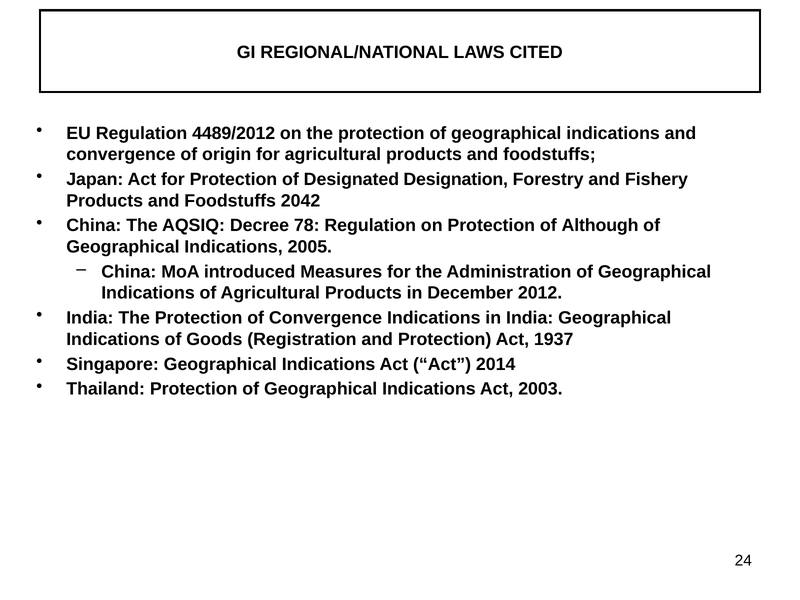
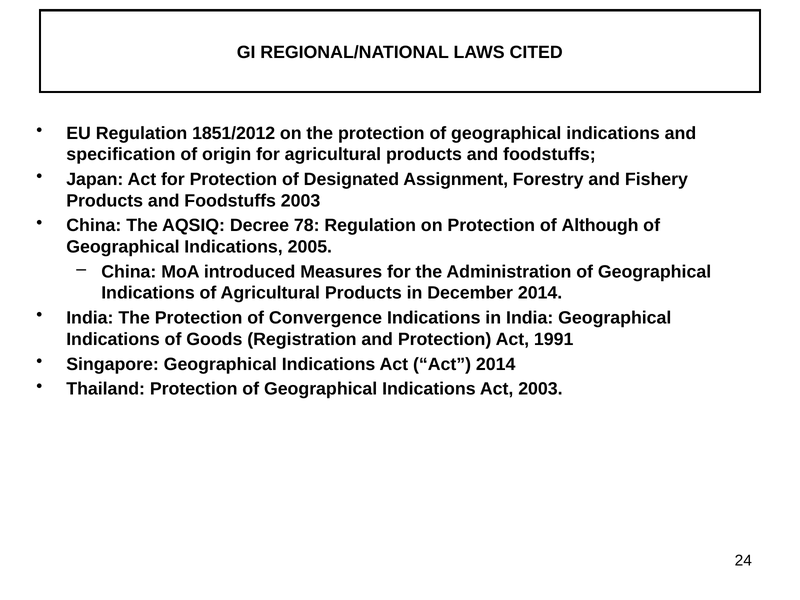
4489/2012: 4489/2012 -> 1851/2012 (234, 133)
convergence: convergence -> specification (121, 155)
Designation: Designation -> Assignment (456, 179)
Foodstuffs 2042: 2042 -> 2003 (301, 201)
December 2012: 2012 -> 2014 (540, 293)
1937: 1937 -> 1991 (554, 339)
